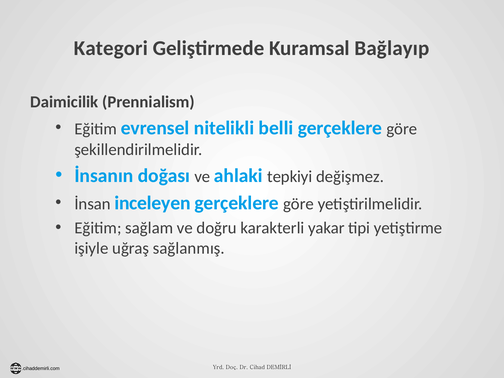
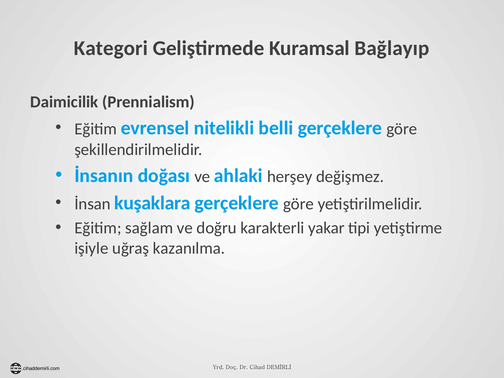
tepkiyi: tepkiyi -> herşey (290, 176)
inceleyen: inceleyen -> kuşaklara (152, 203)
sağlanmış: sağlanmış -> kazanılma (189, 248)
